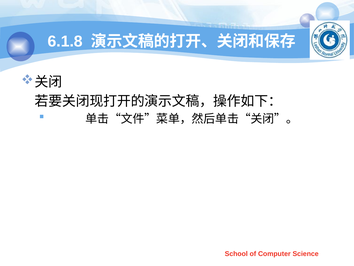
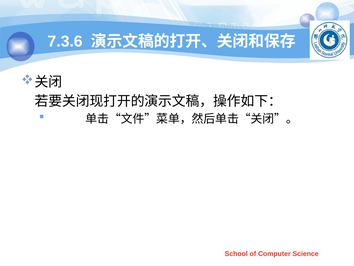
6.1.8: 6.1.8 -> 7.3.6 (65, 41)
